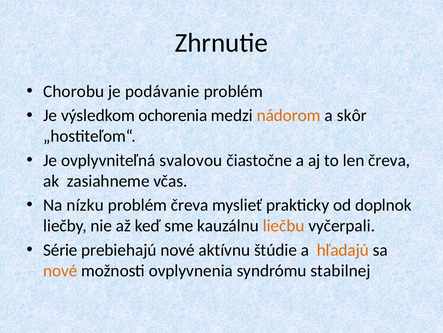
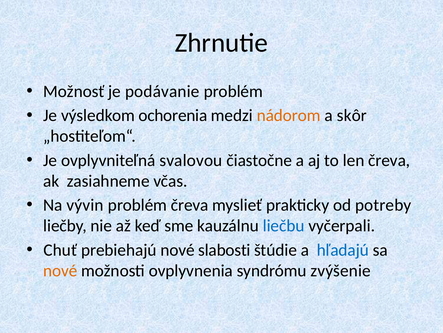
Chorobu: Chorobu -> Možnosť (74, 91)
nízku: nízku -> vývin (85, 205)
doplnok: doplnok -> potreby (383, 205)
liečbu colour: orange -> blue (284, 225)
Série: Série -> Chuť (60, 249)
aktívnu: aktívnu -> slabosti (224, 249)
hľadajú colour: orange -> blue (343, 249)
stabilnej: stabilnej -> zvýšenie (341, 270)
